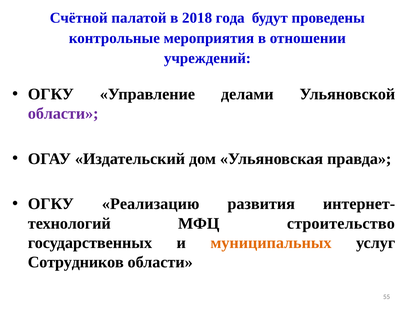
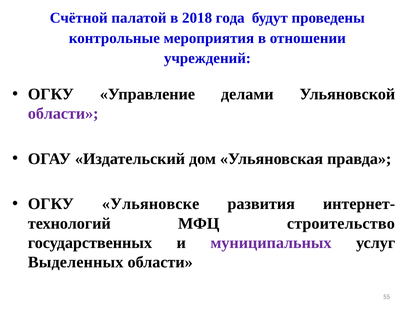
Реализацию: Реализацию -> Ульяновске (151, 204)
муниципальных colour: orange -> purple (271, 243)
Сотрудников: Сотрудников -> Выделенных (76, 262)
